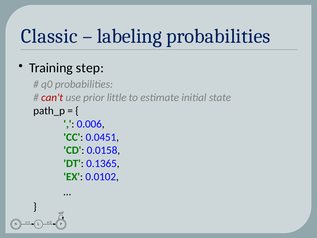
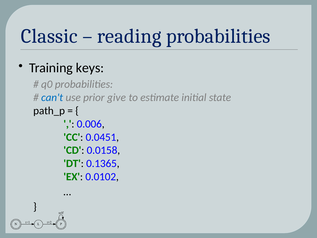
labeling: labeling -> reading (129, 36)
step: step -> keys (90, 68)
can't colour: red -> blue (52, 97)
little: little -> give (117, 97)
